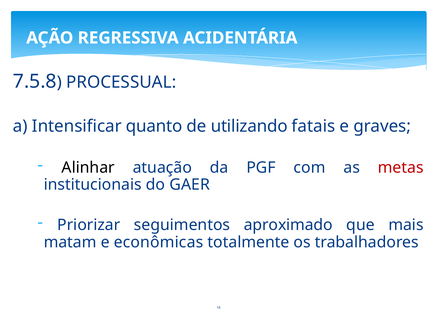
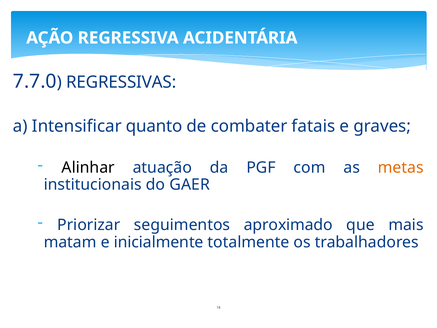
7.5.8: 7.5.8 -> 7.7.0 (35, 81)
PROCESSUAL: PROCESSUAL -> REGRESSIVAS (121, 82)
utilizando: utilizando -> combater (249, 126)
metas colour: red -> orange (401, 167)
econômicas: econômicas -> inicialmente (159, 242)
